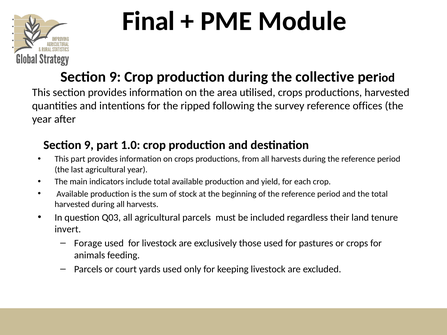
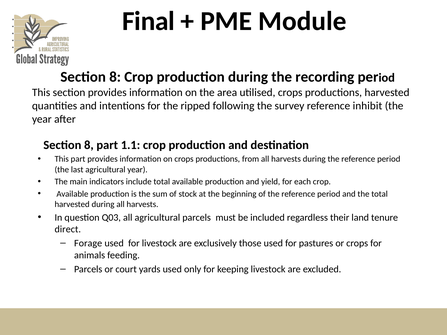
9: 9 -> 8 (115, 77)
collective: collective -> recording (325, 77)
offices: offices -> inhibit (367, 106)
9: 9 -> 8 (89, 145)
1.0: 1.0 -> 1.1 (131, 145)
invert: invert -> direct (68, 230)
